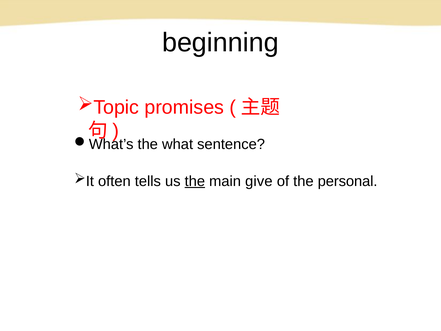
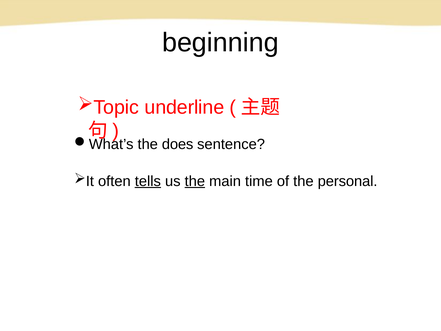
promises: promises -> underline (184, 107)
what: what -> does (178, 144)
tells underline: none -> present (148, 181)
give: give -> time (259, 181)
